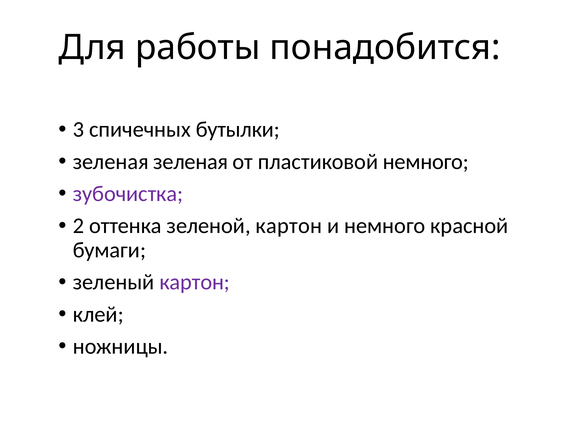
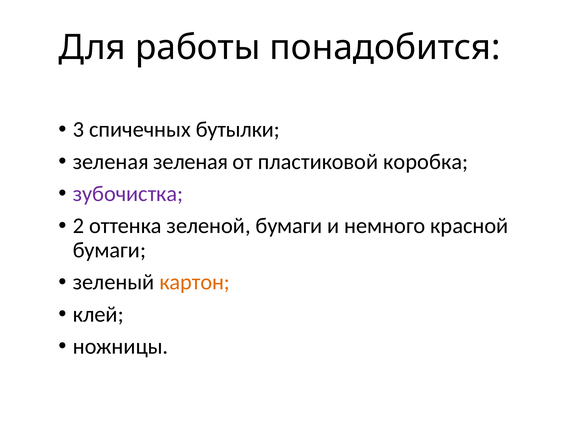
пластиковой немного: немного -> коробка (426, 162)
зеленой картон: картон -> бумаги (289, 226)
картон colour: purple -> orange (195, 282)
